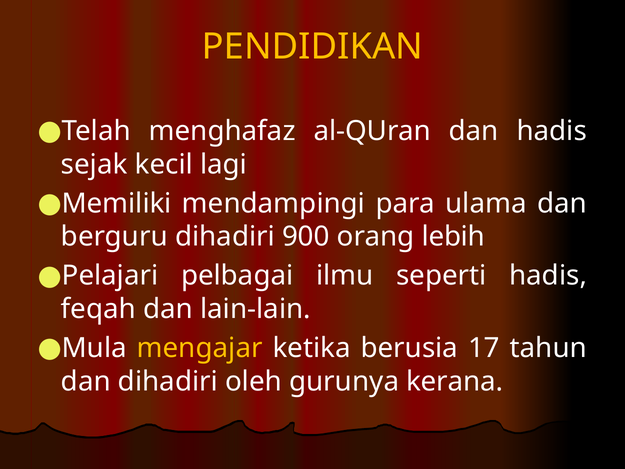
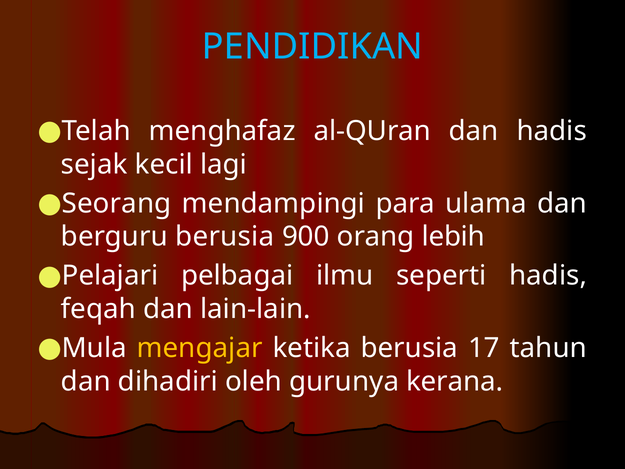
PENDIDIKAN colour: yellow -> light blue (312, 47)
Memiliki: Memiliki -> Seorang (117, 203)
berguru dihadiri: dihadiri -> berusia (225, 237)
